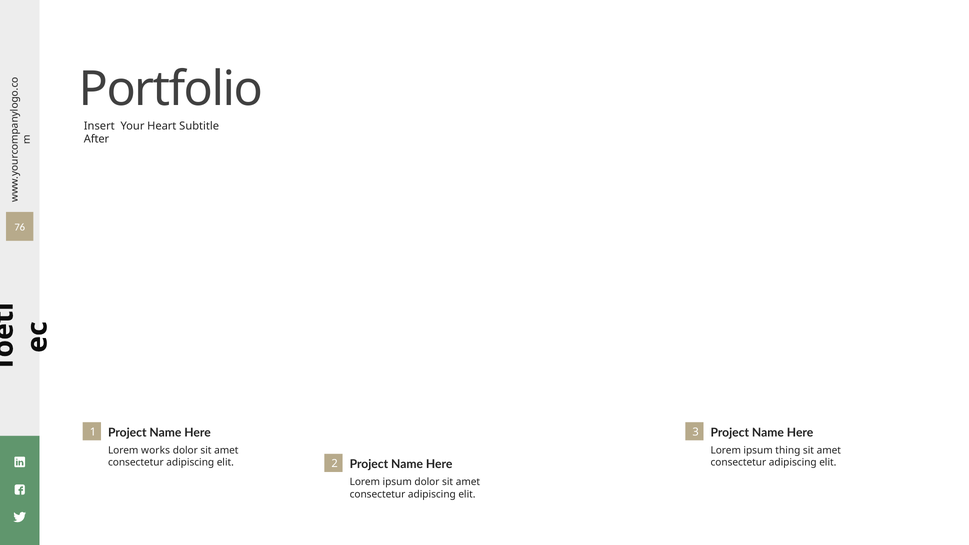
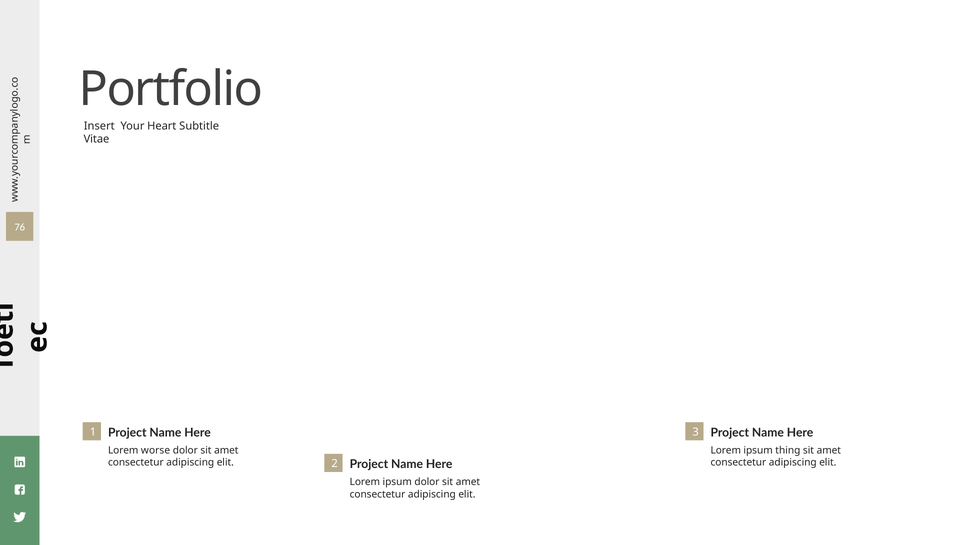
After: After -> Vitae (96, 139)
works: works -> worse (156, 451)
